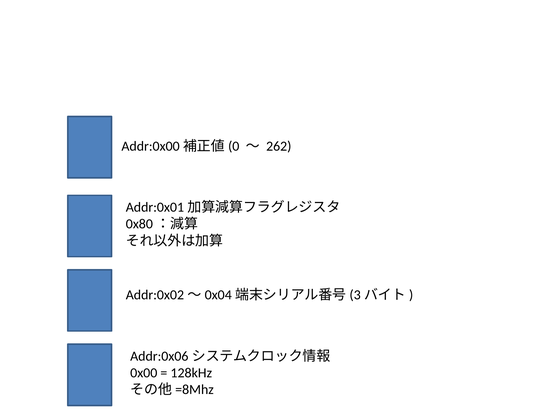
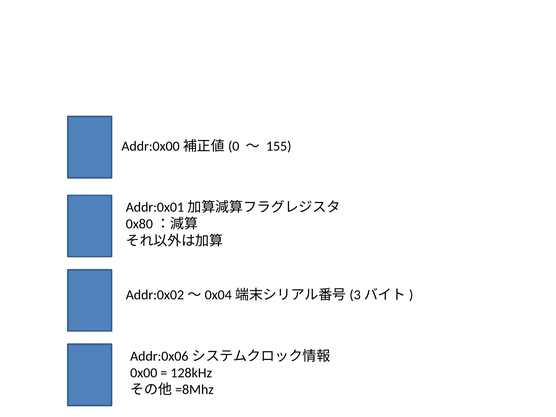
262: 262 -> 155 (279, 146)
